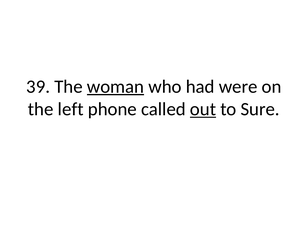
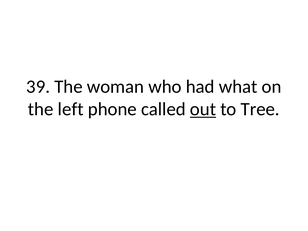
woman underline: present -> none (116, 87)
were: were -> what (238, 87)
Sure: Sure -> Tree (260, 109)
